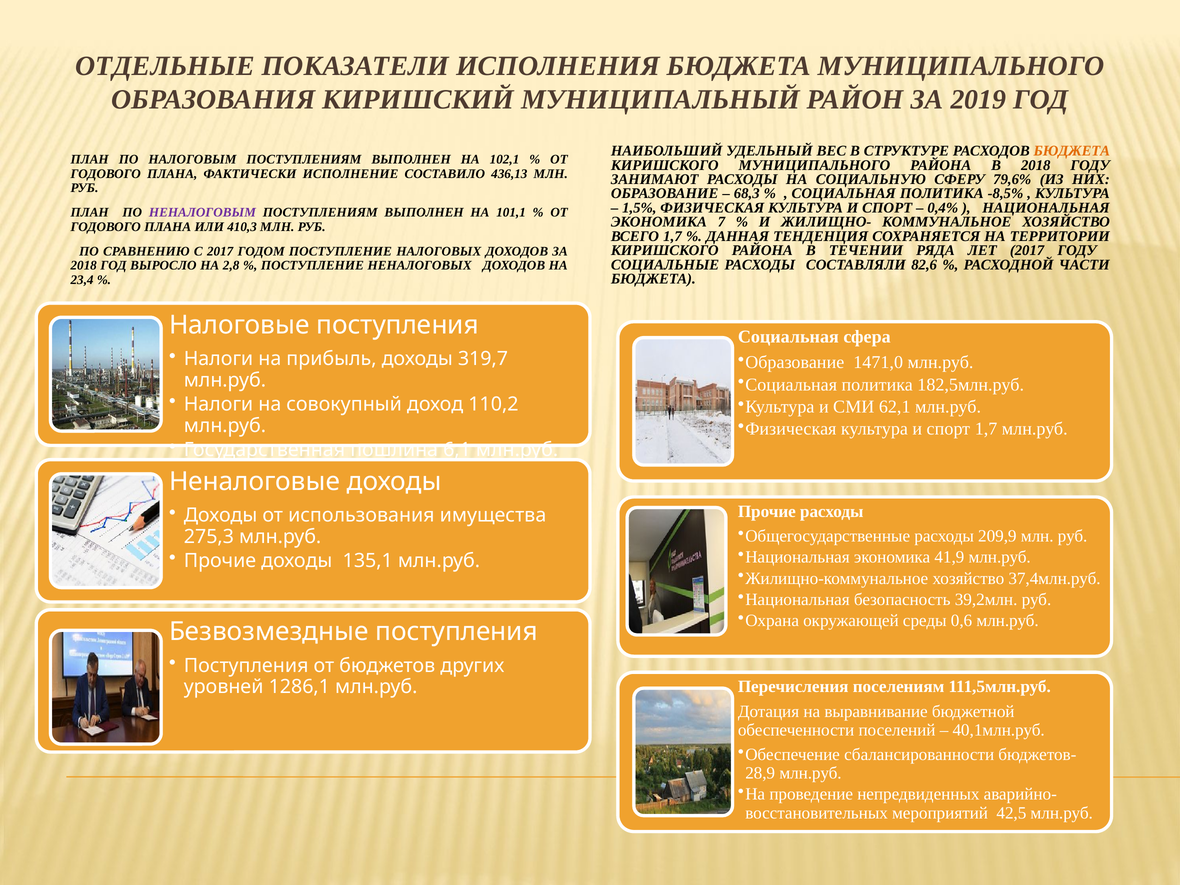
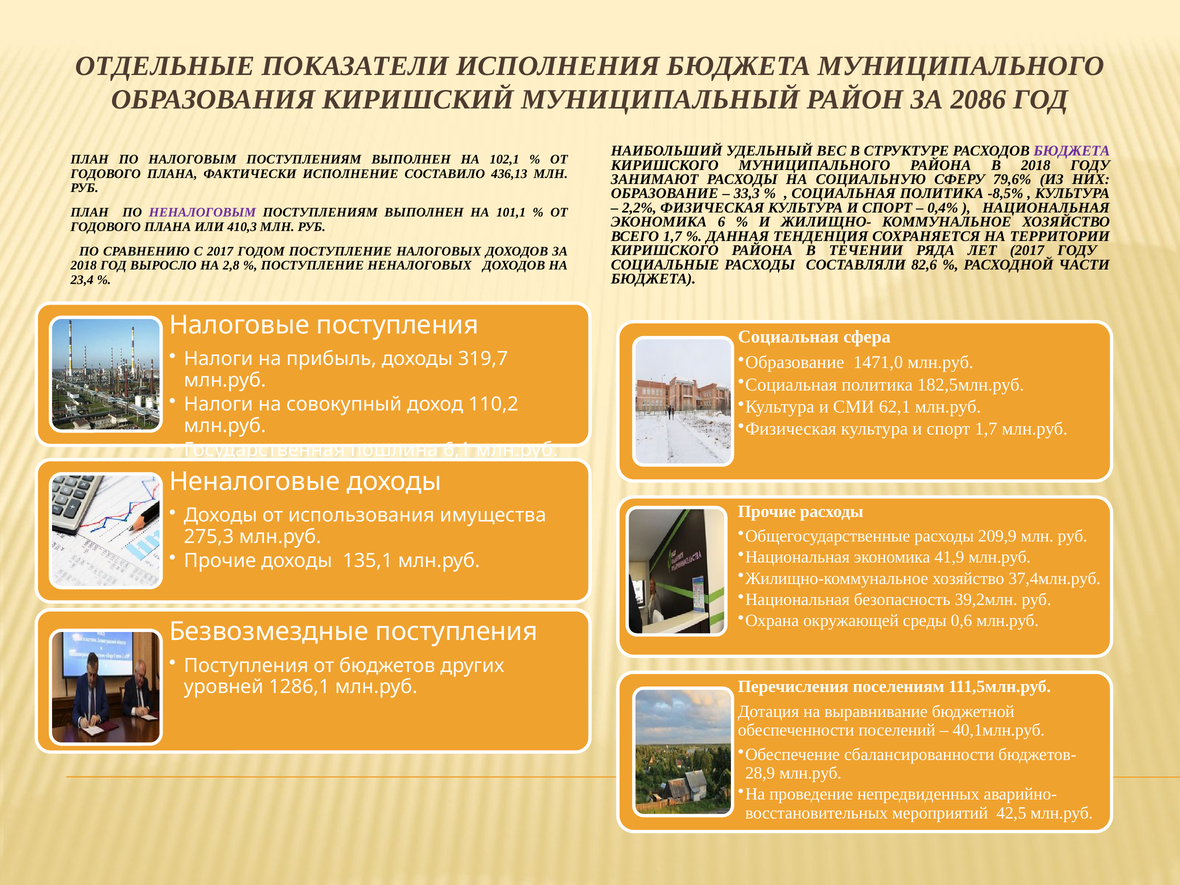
2019: 2019 -> 2086 (978, 100)
БЮДЖЕТА colour: orange -> purple (1072, 151)
68,3: 68,3 -> 33,3 (747, 194)
1,5%: 1,5% -> 2,2% (639, 208)
7: 7 -> 6 (721, 222)
